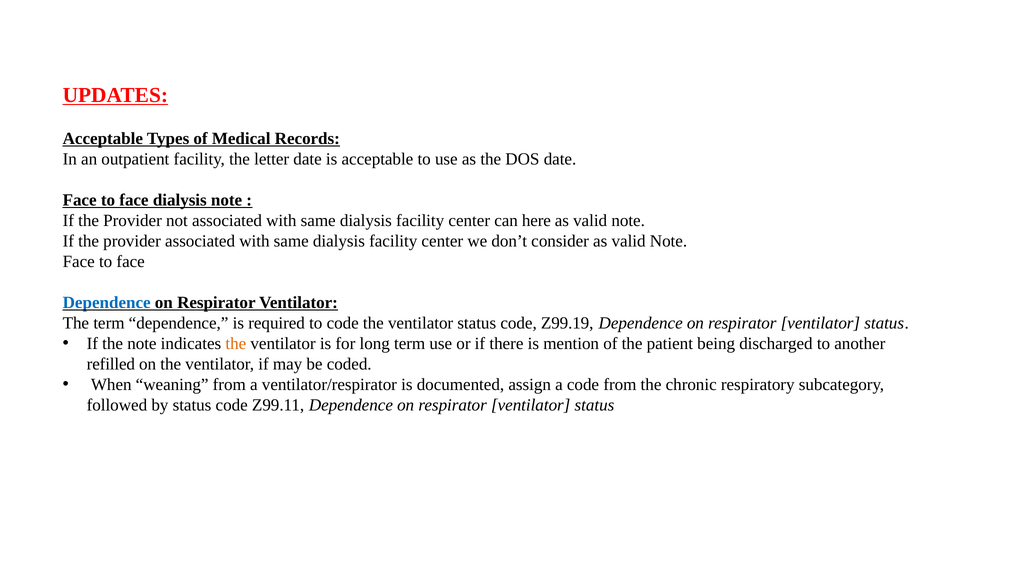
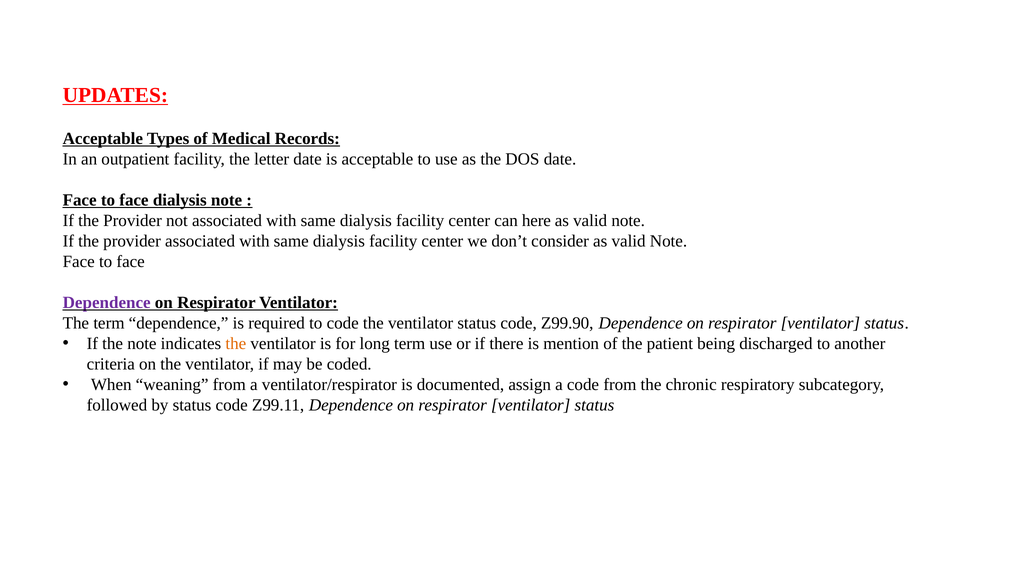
Dependence colour: blue -> purple (107, 302)
Z99.19: Z99.19 -> Z99.90 (567, 323)
refilled: refilled -> criteria (111, 364)
